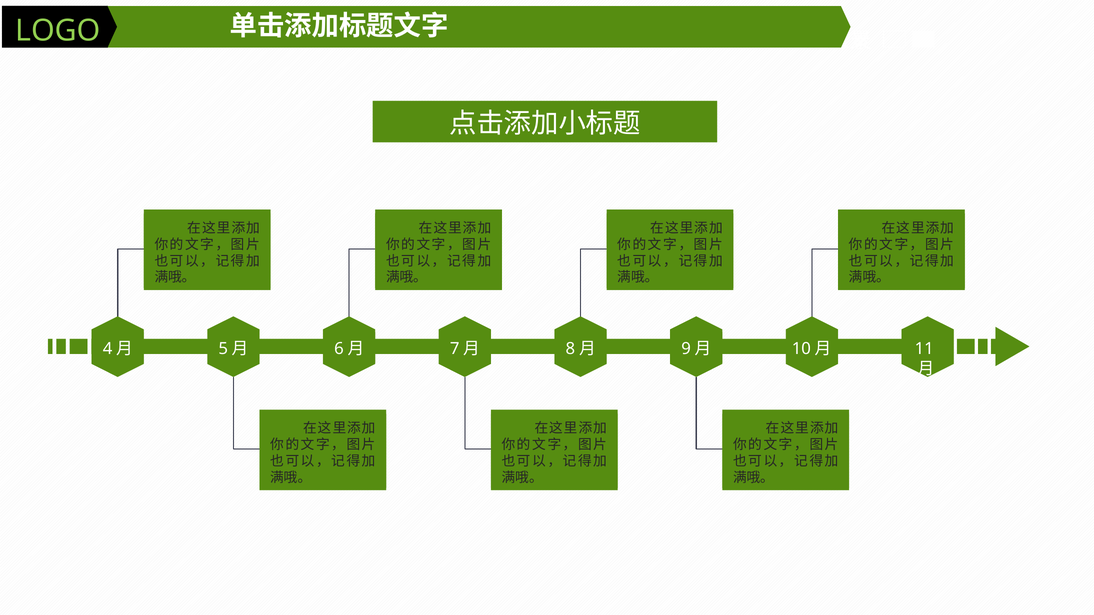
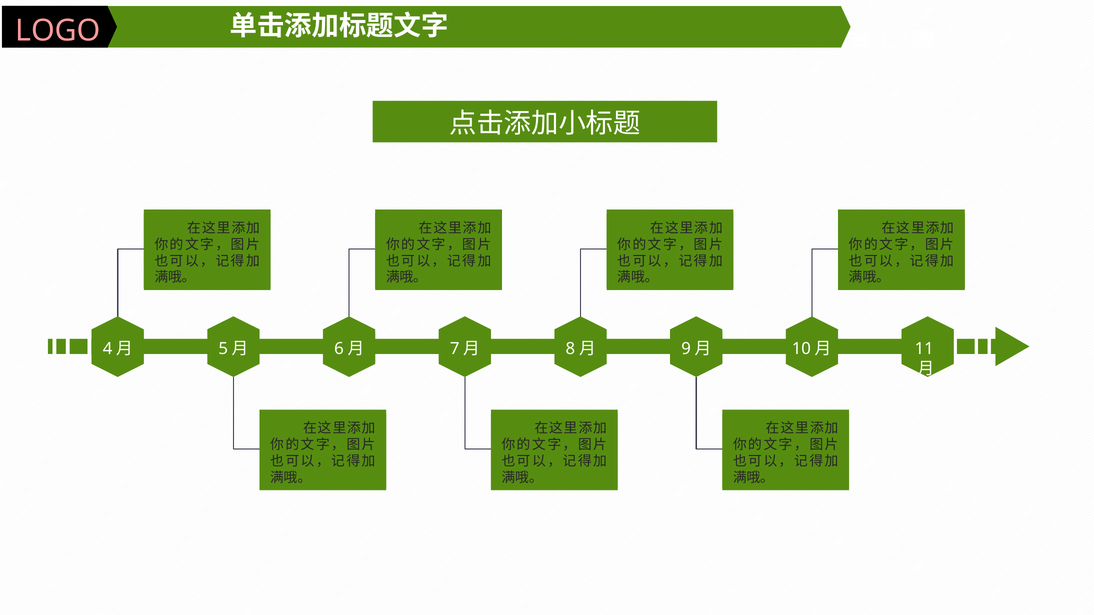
LOGO colour: light green -> pink (58, 31)
